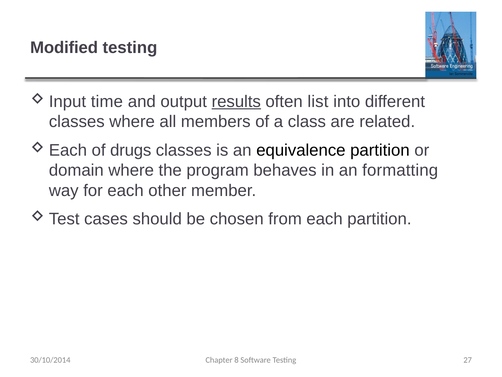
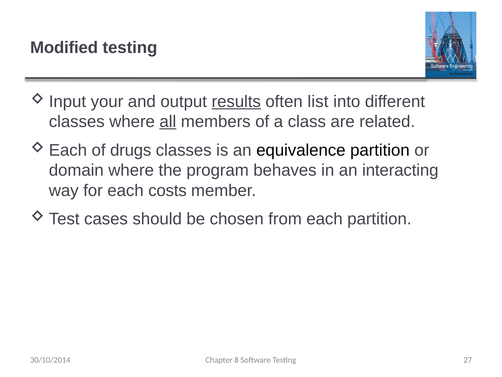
time: time -> your (107, 102)
all underline: none -> present (168, 122)
formatting: formatting -> interacting (400, 170)
other: other -> costs (167, 190)
